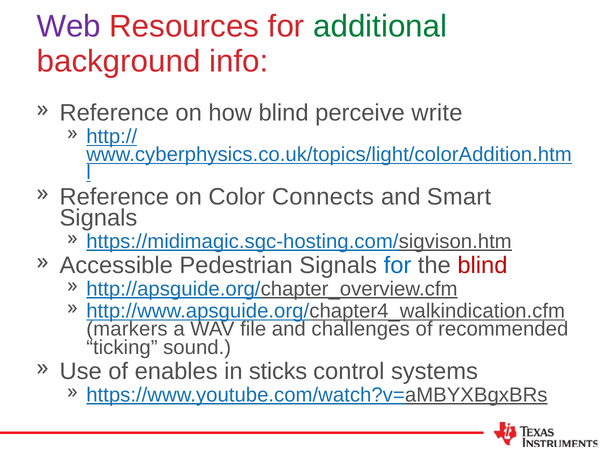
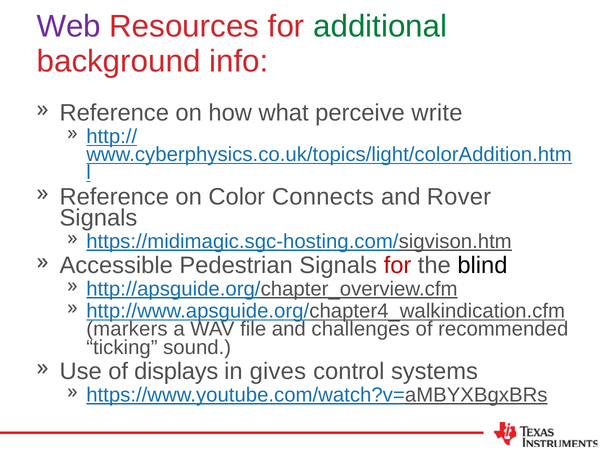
how blind: blind -> what (284, 113)
Smart: Smart -> Rover (459, 197)
for colour: blue -> red (398, 266)
blind colour: red -> black (482, 266)
enables: enables -> displays (176, 372)
sticks: sticks -> gives (278, 372)
